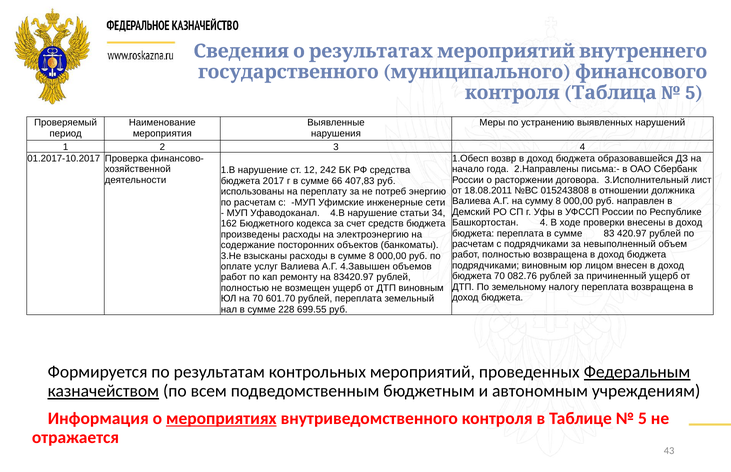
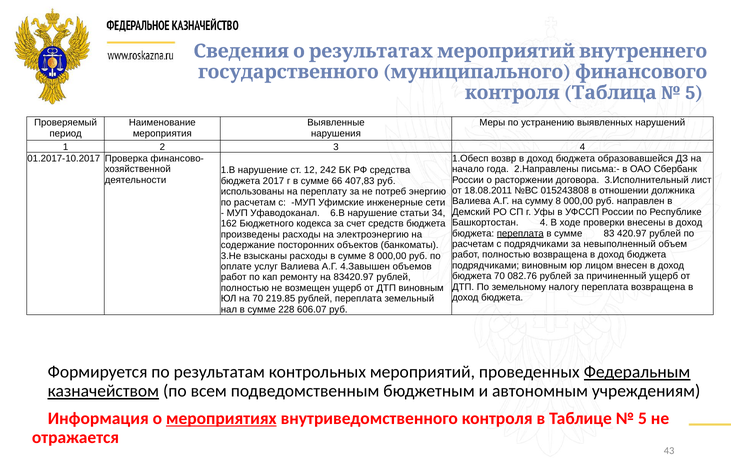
4.В: 4.В -> 6.В (338, 213)
переплата underline: none -> present (520, 233)
601.70: 601.70 -> 219.85 (281, 299)
699.55: 699.55 -> 606.07 (312, 309)
